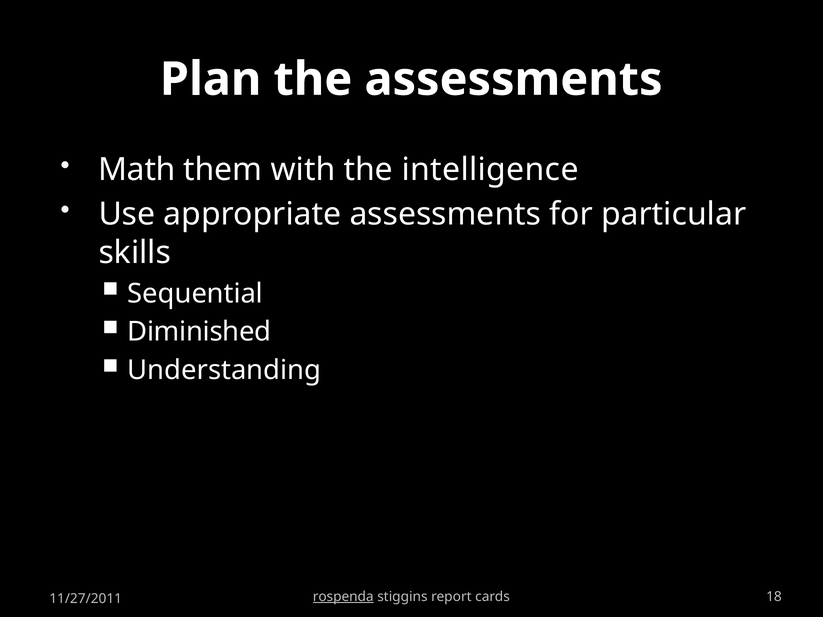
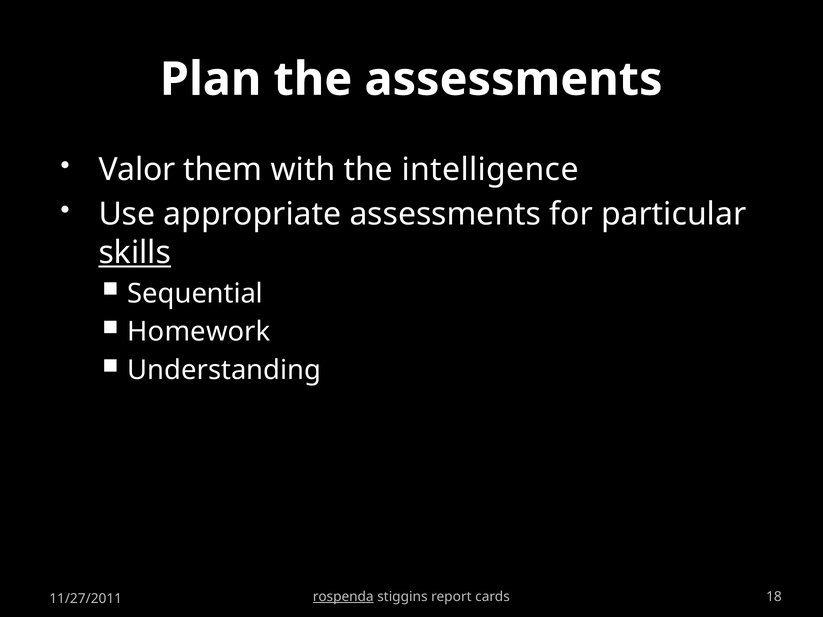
Math: Math -> Valor (137, 170)
skills underline: none -> present (135, 253)
Diminished: Diminished -> Homework (199, 332)
